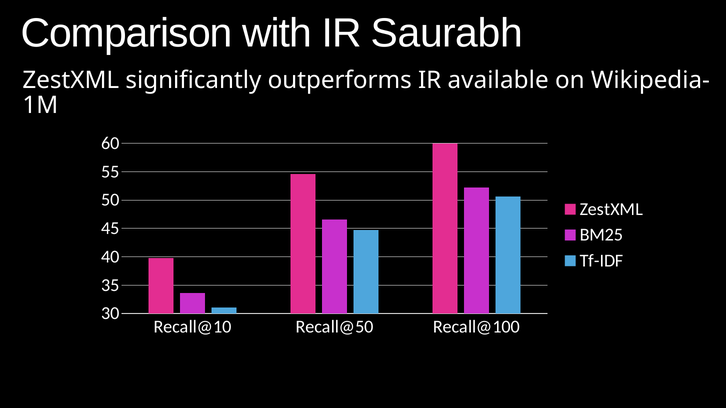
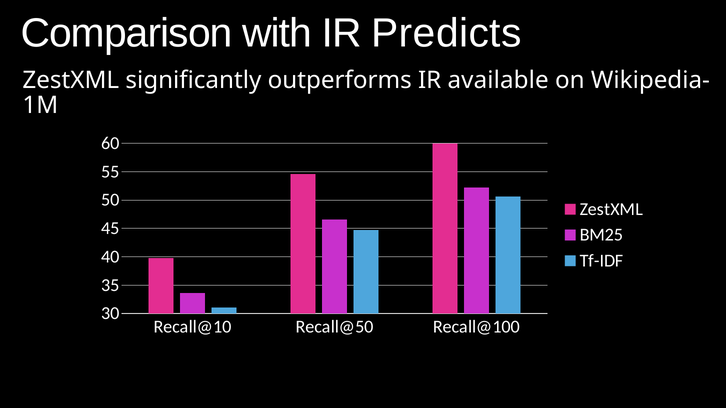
Saurabh: Saurabh -> Predicts (446, 33)
